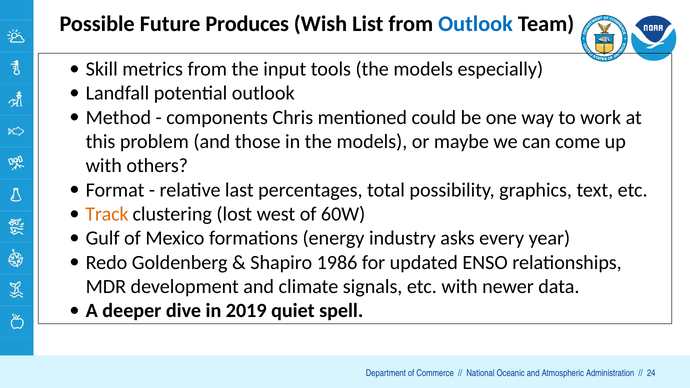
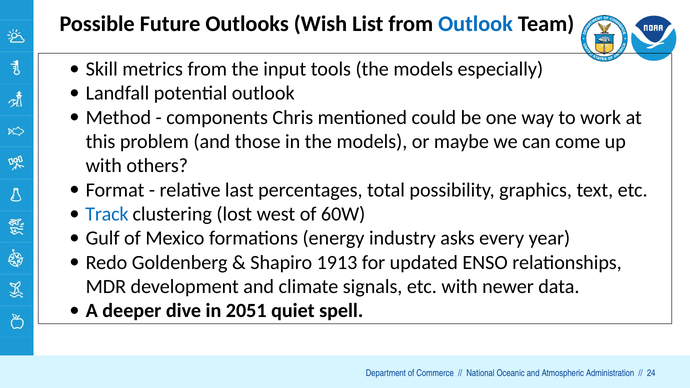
Produces: Produces -> Outlooks (247, 24)
Track colour: orange -> blue (107, 214)
1986: 1986 -> 1913 (337, 262)
2019: 2019 -> 2051 (246, 311)
